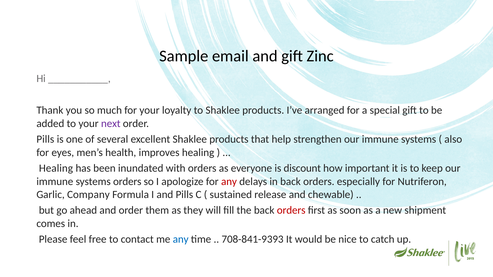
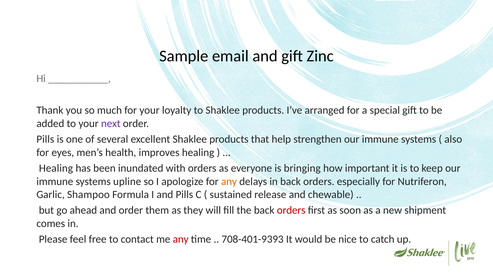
discount: discount -> bringing (302, 168)
systems orders: orders -> upline (127, 182)
any colour: red -> orange (229, 182)
Company: Company -> Shampoo (88, 195)
any colour: blue -> red (181, 240)
708-841-9393: 708-841-9393 -> 708-401-9393 (253, 240)
